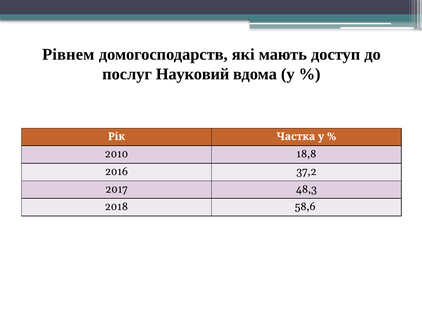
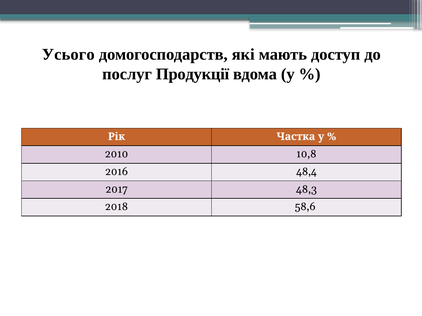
Рівнем: Рівнем -> Усього (68, 55)
Науковий: Науковий -> Продукції (193, 74)
18,8: 18,8 -> 10,8 (306, 154)
37,2: 37,2 -> 48,4 (307, 172)
